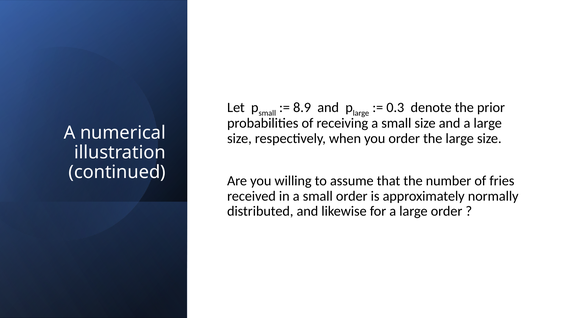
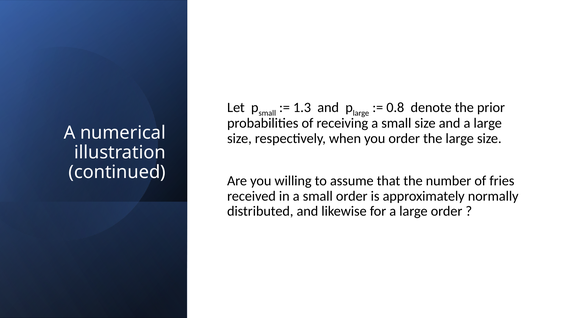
8.9: 8.9 -> 1.3 (302, 107)
0.3: 0.3 -> 0.8 (395, 107)
